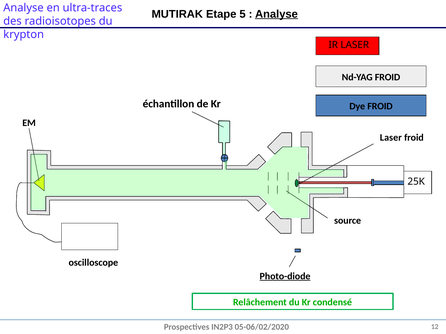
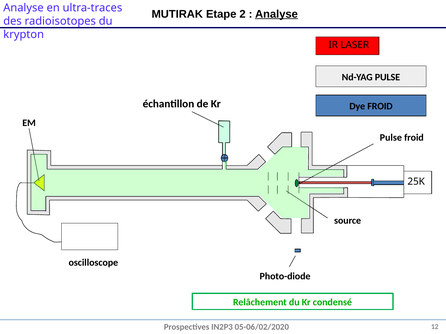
5: 5 -> 2 (243, 14)
Nd-YAG FROID: FROID -> PULSE (387, 77)
Laser: Laser -> Pulse (391, 138)
Photo-diode underline: present -> none (285, 277)
